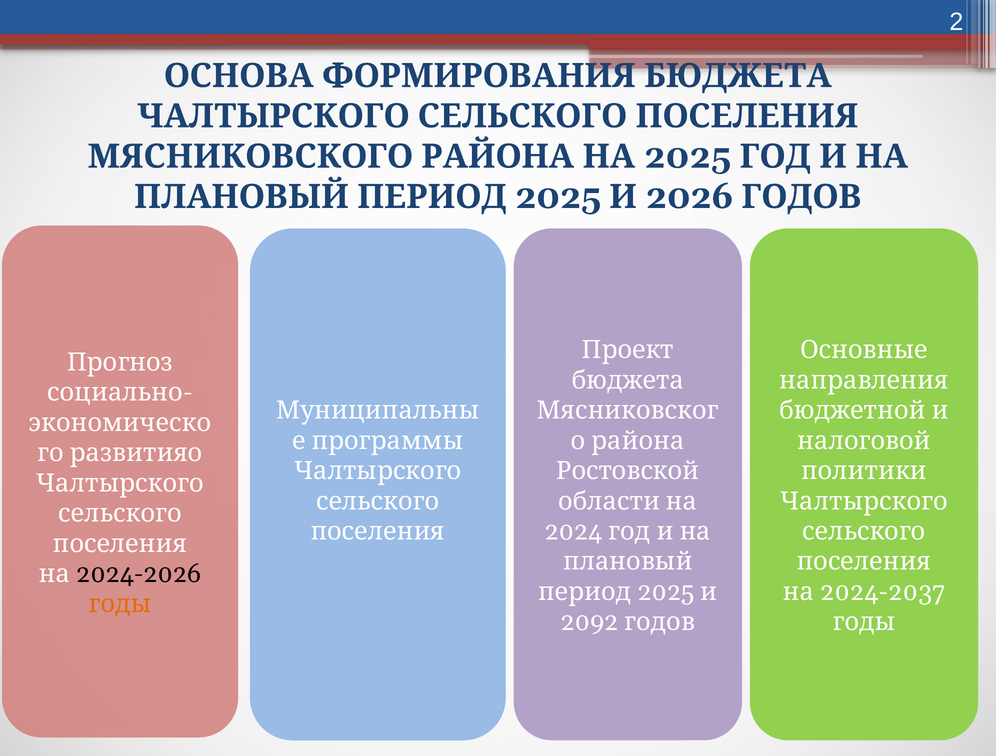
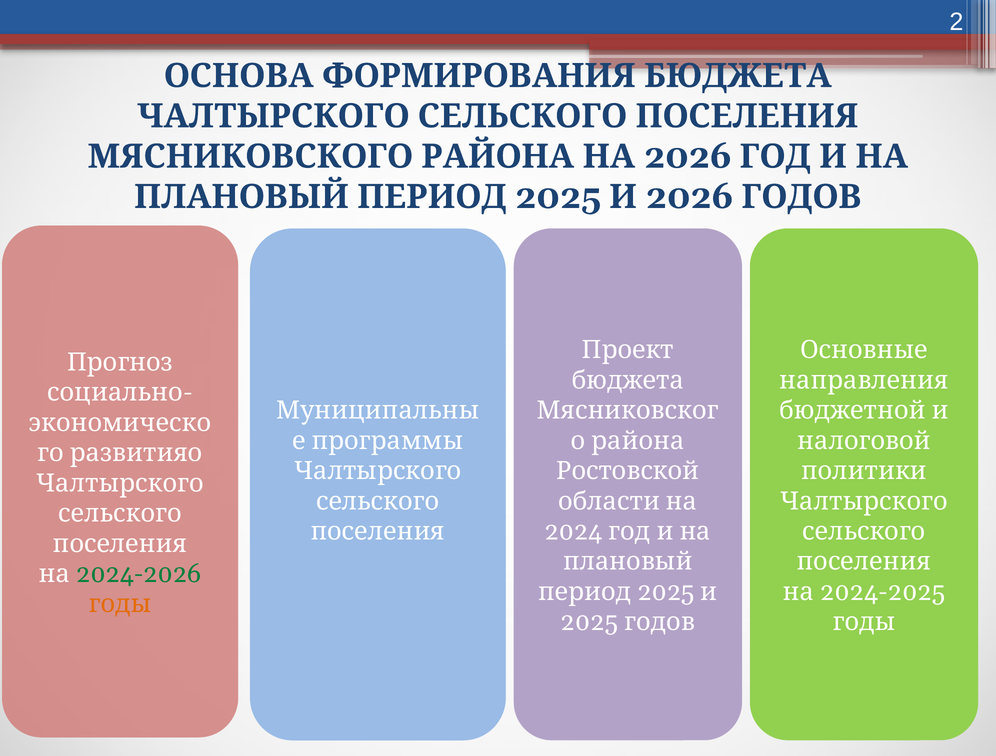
2025: 2025 -> 2026 (688, 157)
2024-2026 colour: black -> green (139, 574)
2024-2037: 2024-2037 -> 2024-2025 (883, 592)
2092: 2092 -> 2025 (589, 622)
